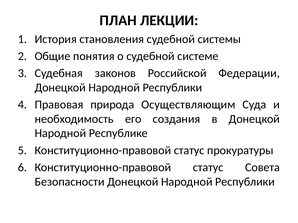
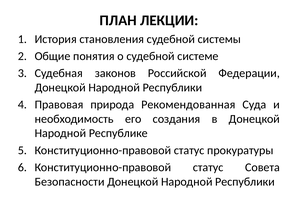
Осуществляющим: Осуществляющим -> Рекомендованная (188, 105)
